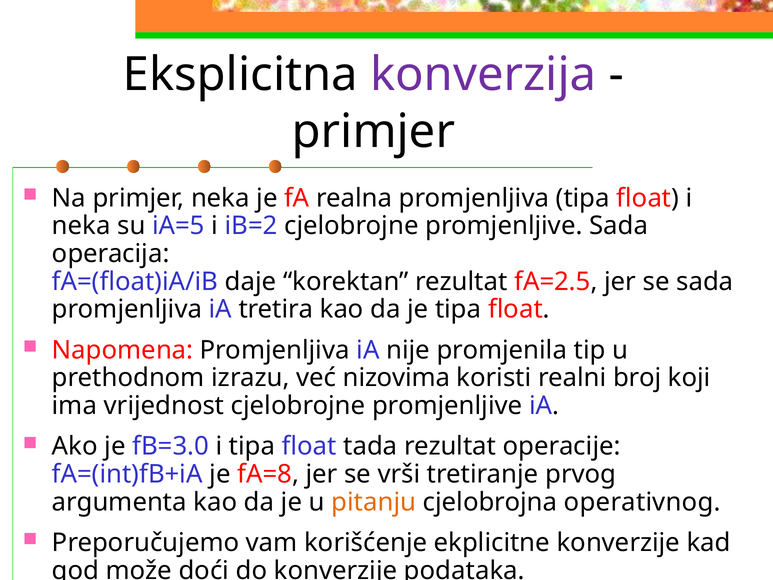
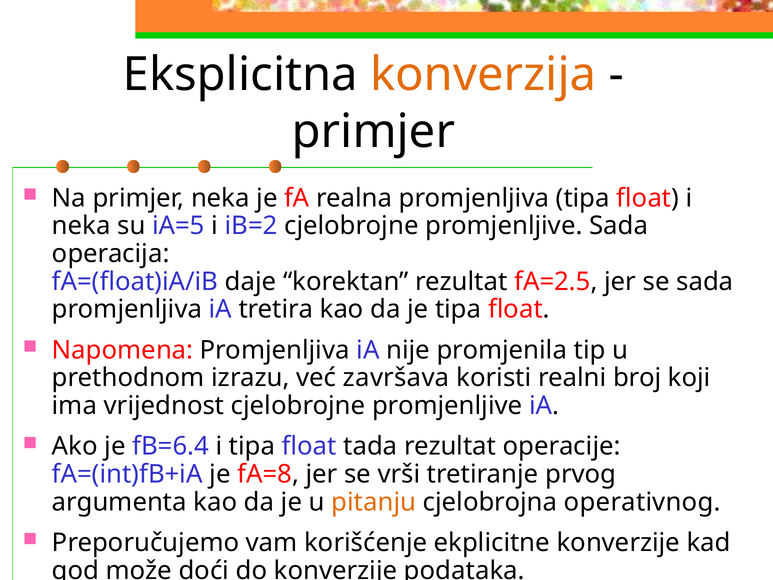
konverzija colour: purple -> orange (483, 75)
nizovima: nizovima -> završava (396, 378)
fB=3.0: fB=3.0 -> fB=6.4 (171, 446)
